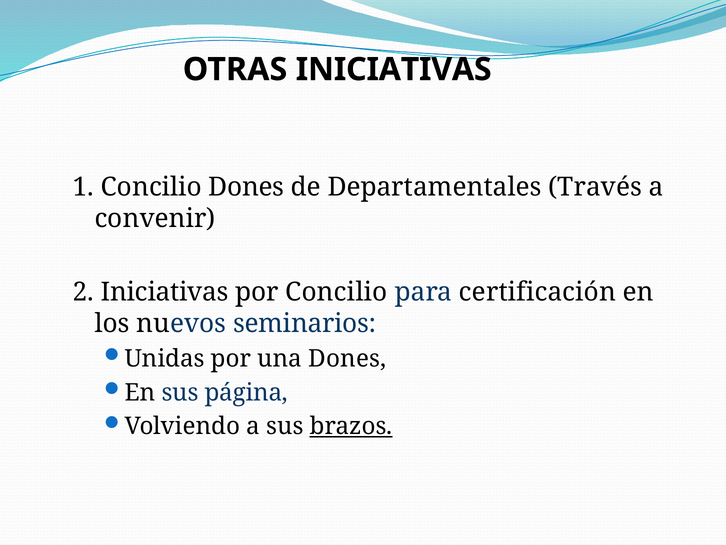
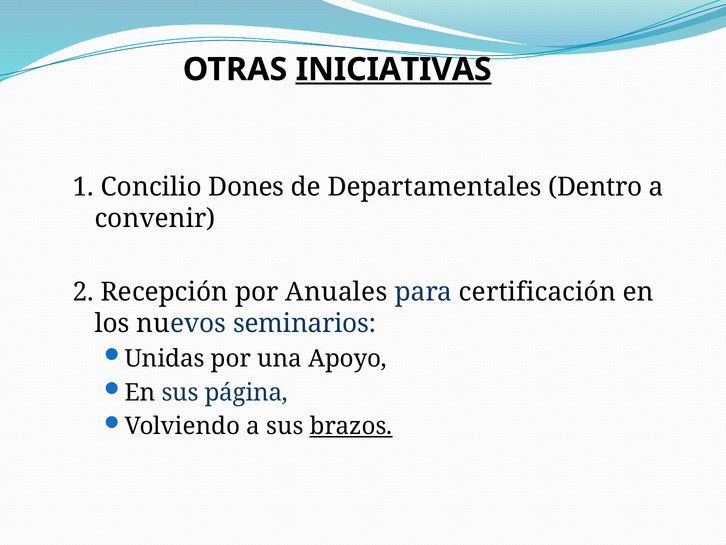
INICIATIVAS underline: none -> present (394, 69)
Través: Través -> Dentro (595, 187)
2 Iniciativas: Iniciativas -> Recepción (165, 292)
por Concilio: Concilio -> Anuales (336, 292)
una Dones: Dones -> Apoyo (348, 358)
